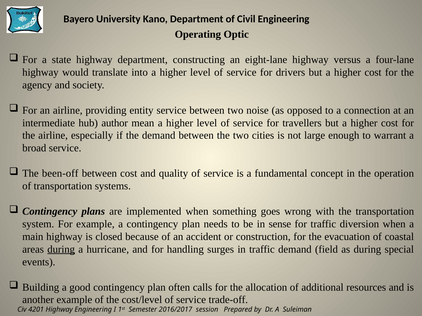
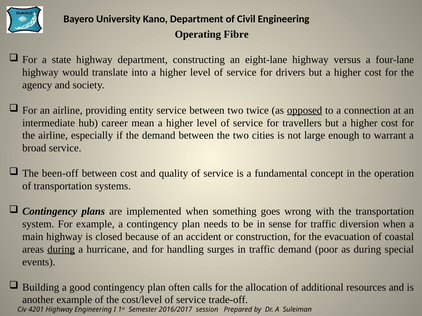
Optic: Optic -> Fibre (236, 34)
noise: noise -> twice (258, 110)
opposed underline: none -> present (305, 110)
author: author -> career (115, 123)
field: field -> poor (326, 250)
